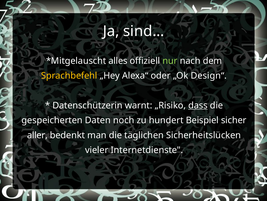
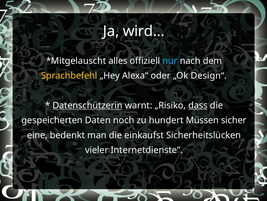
sind…: sind… -> wird… (144, 31)
nur colour: light green -> light blue (170, 61)
Datenschützerin underline: none -> present (87, 105)
Beispiel: Beispiel -> Müssen (202, 120)
aller: aller -> eine (37, 135)
täglichen: täglichen -> einkaufst (144, 135)
